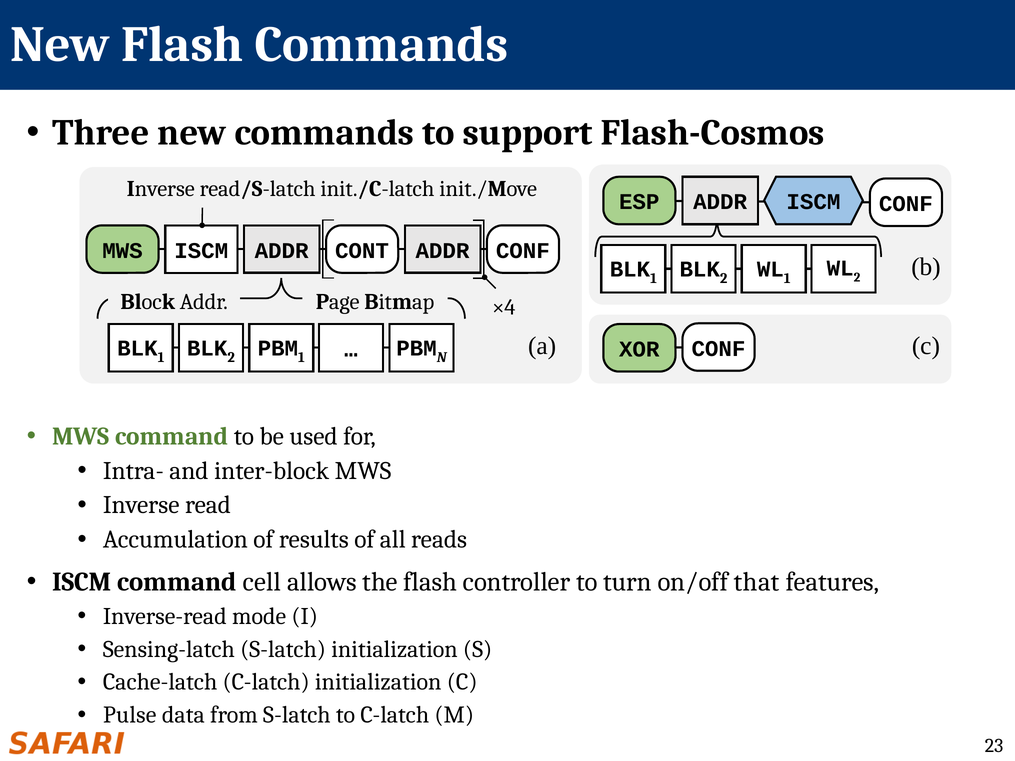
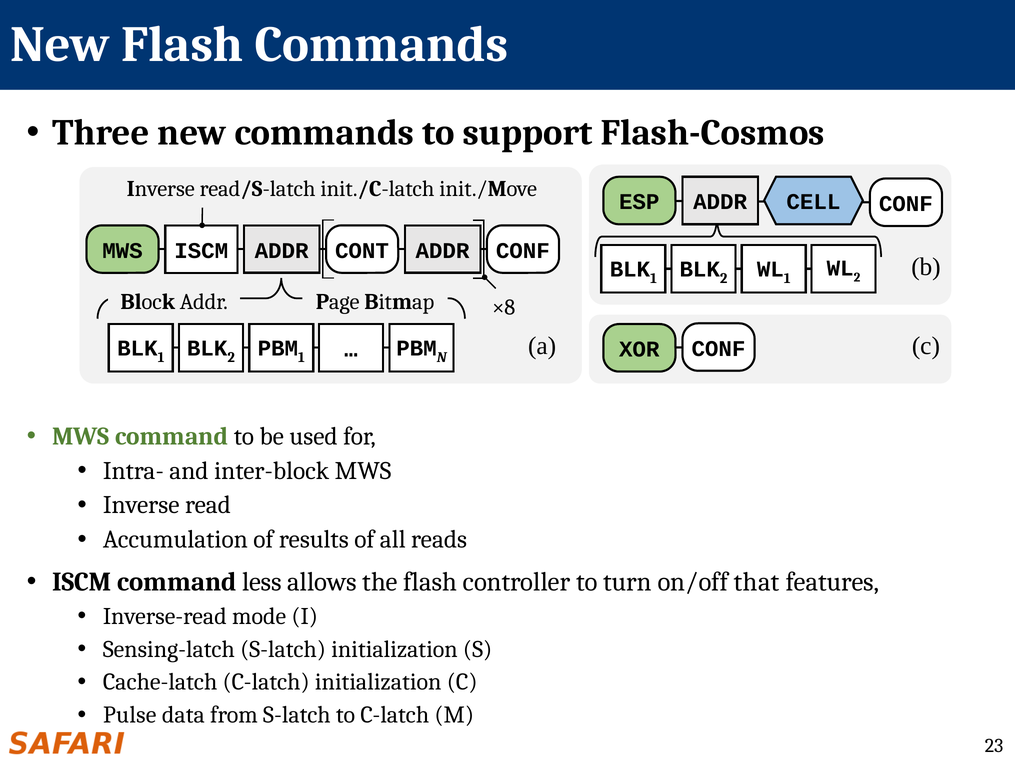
ADDR ISCM: ISCM -> CELL (813, 202)
×4: ×4 -> ×8 (504, 307)
cell: cell -> less (262, 582)
